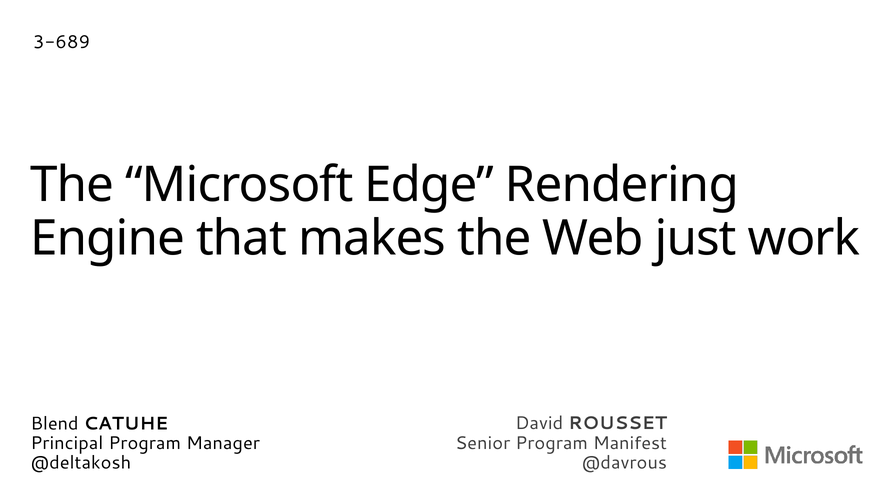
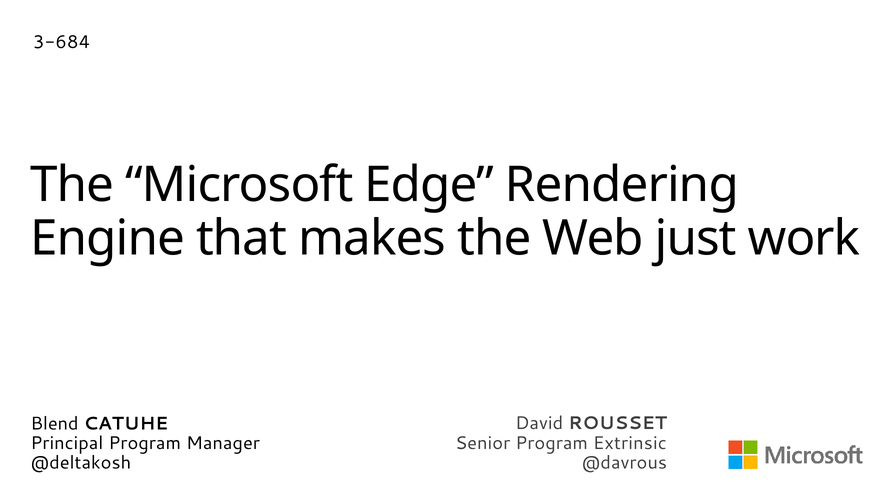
3-689: 3-689 -> 3-684 (62, 42)
Manifest: Manifest -> Extrinsic (630, 443)
